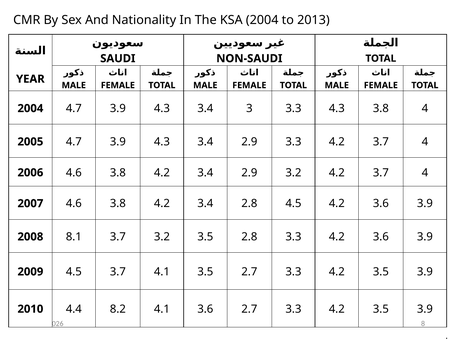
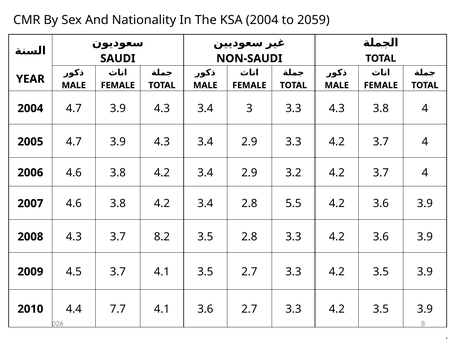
2013: 2013 -> 2059 (313, 20)
2.8 4.5: 4.5 -> 5.5 (293, 203)
2008 8.1: 8.1 -> 4.3 (74, 237)
3.7 3.2: 3.2 -> 8.2 (162, 237)
8.2: 8.2 -> 7.7 (118, 309)
